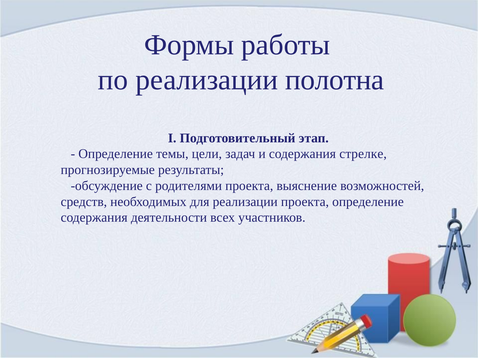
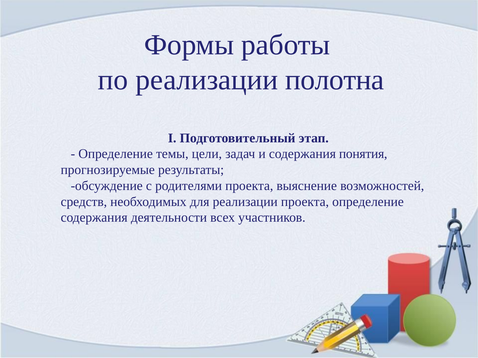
стрелке: стрелке -> понятия (363, 154)
